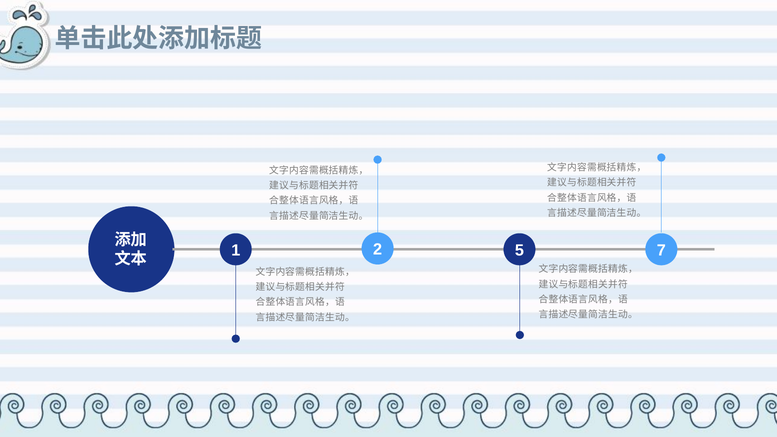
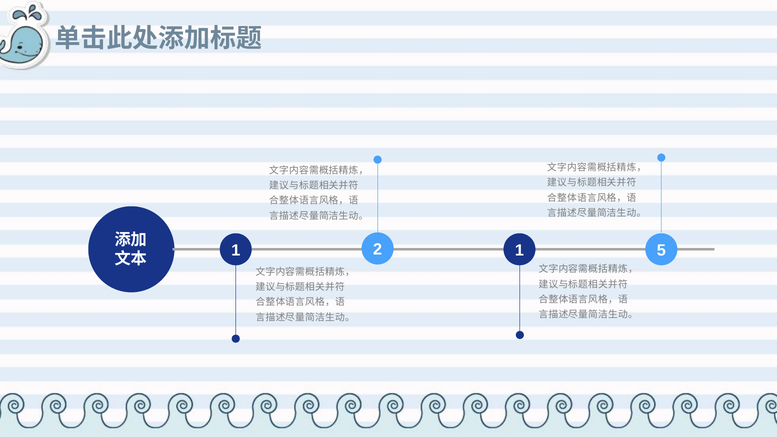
7: 7 -> 5 (661, 250)
1 5: 5 -> 1 (519, 250)
